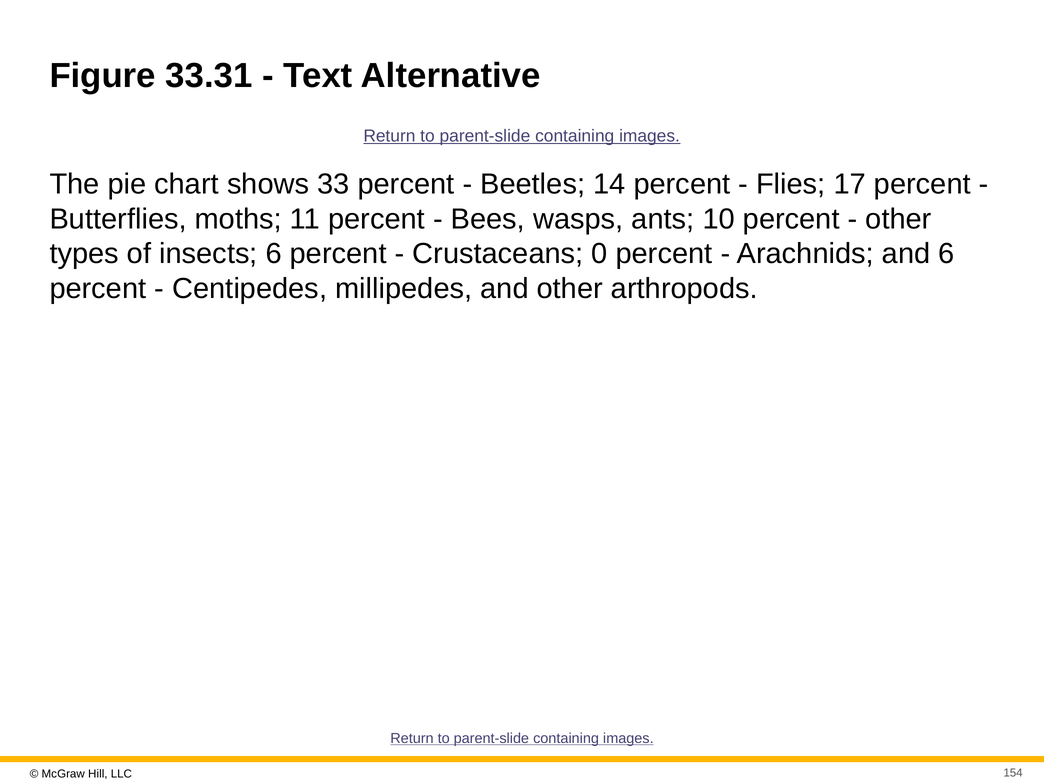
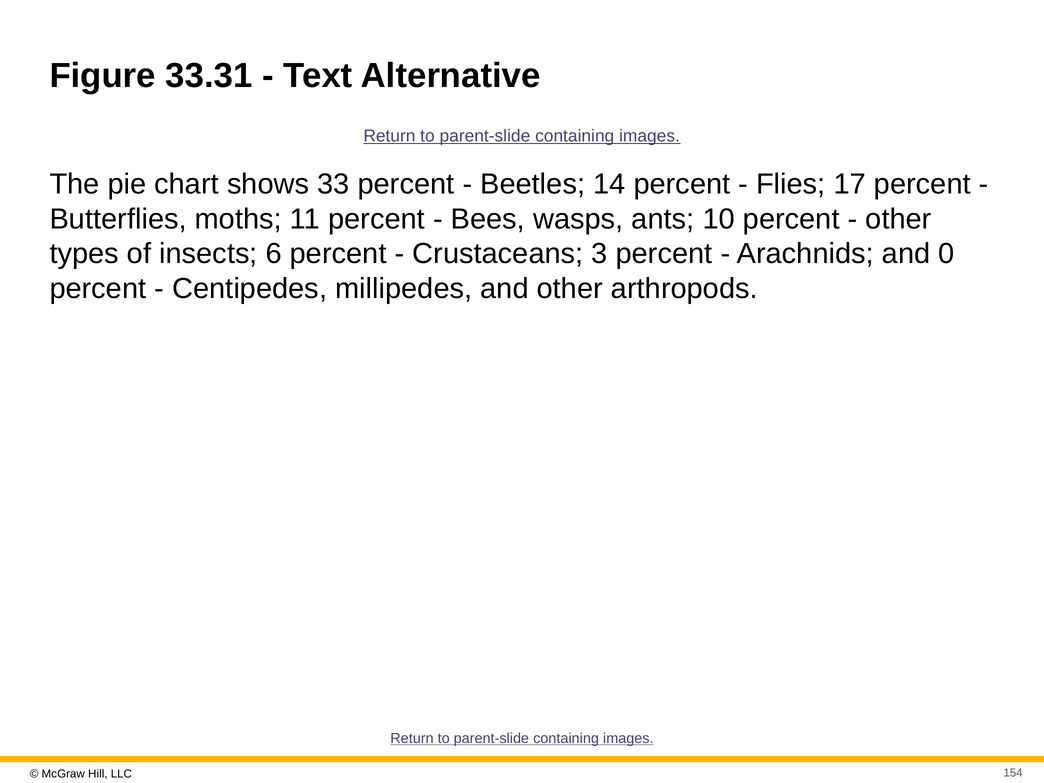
0: 0 -> 3 (600, 254)
and 6: 6 -> 0 (946, 254)
